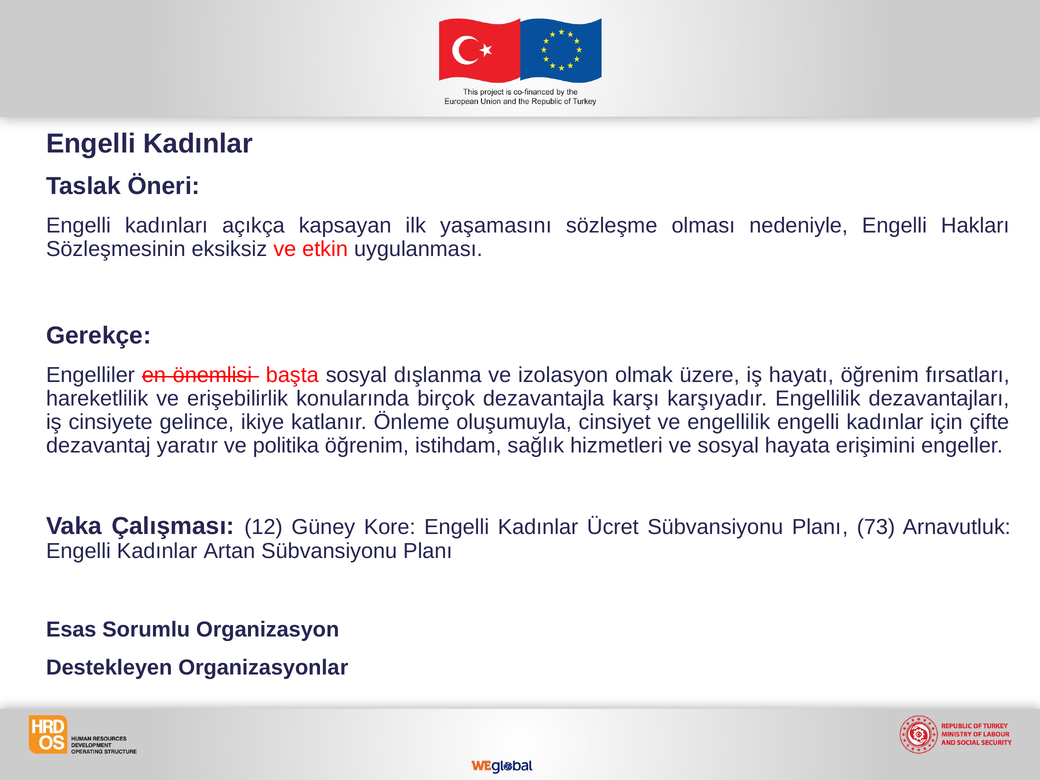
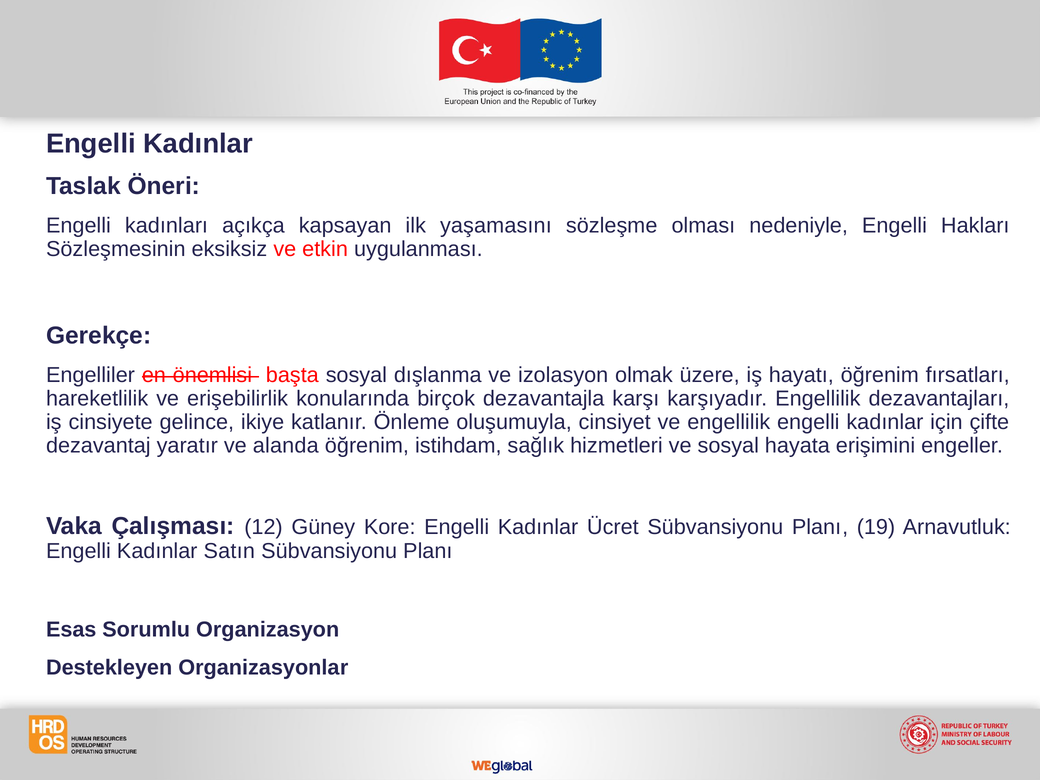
politika: politika -> alanda (286, 446)
73: 73 -> 19 (876, 527)
Artan: Artan -> Satın (229, 551)
